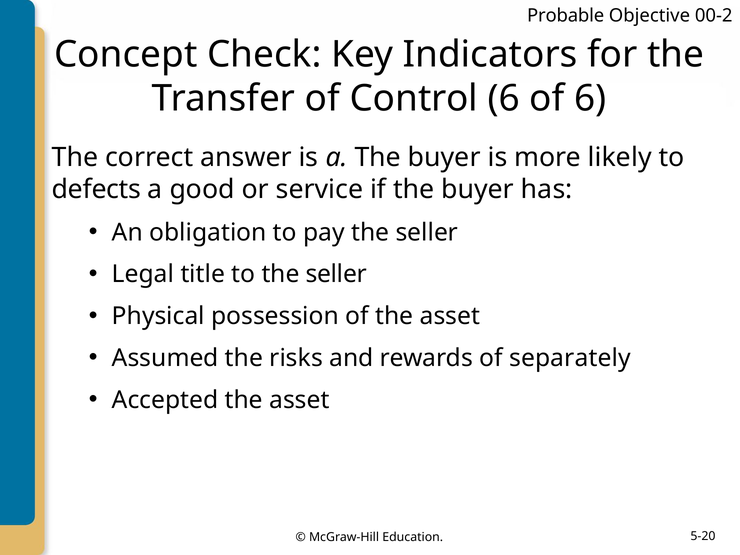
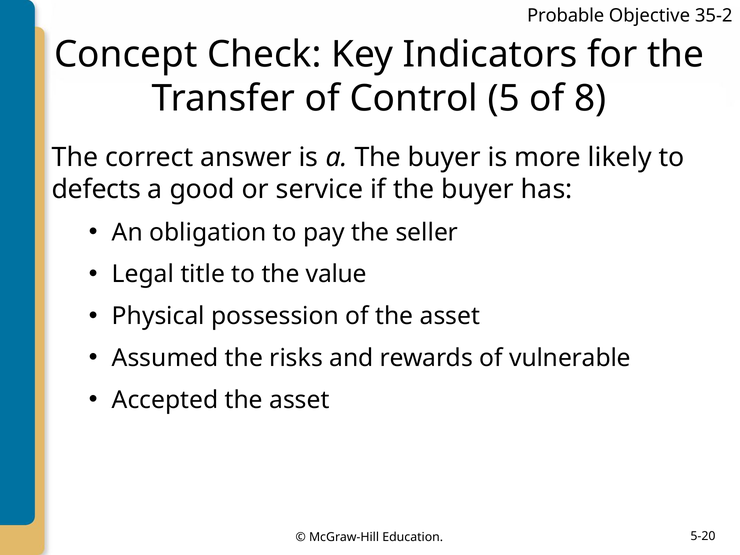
00-2: 00-2 -> 35-2 (714, 16)
Control 6: 6 -> 5 (504, 99)
of 6: 6 -> 8 (590, 99)
to the seller: seller -> value (336, 274)
separately: separately -> vulnerable (570, 358)
